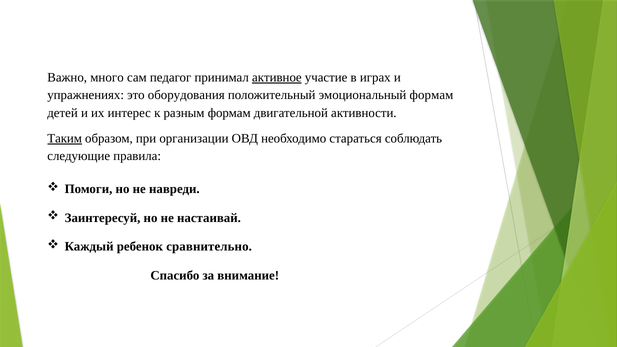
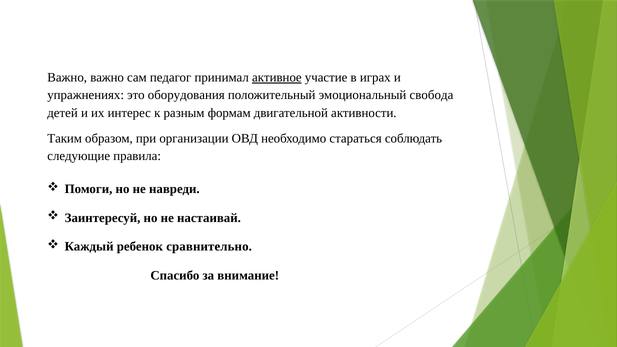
Важно много: много -> важно (107, 77)
эмоциональный формам: формам -> свобода (431, 95)
Таким underline: present -> none (65, 138)
